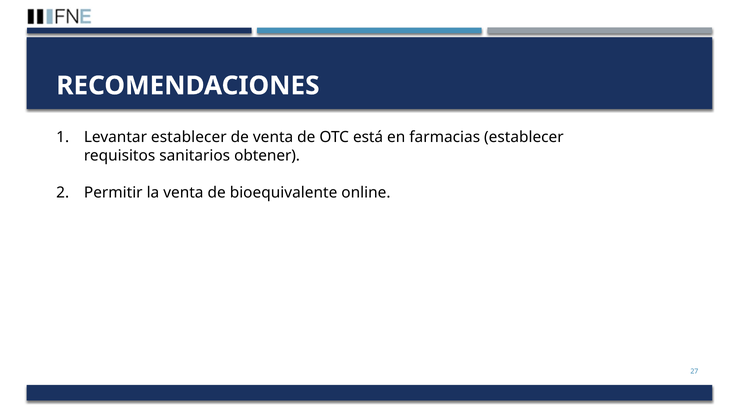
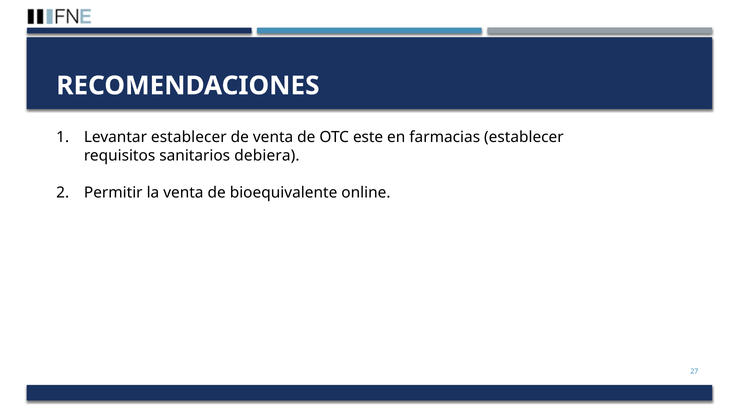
está: está -> este (368, 138)
obtener: obtener -> debiera (267, 156)
